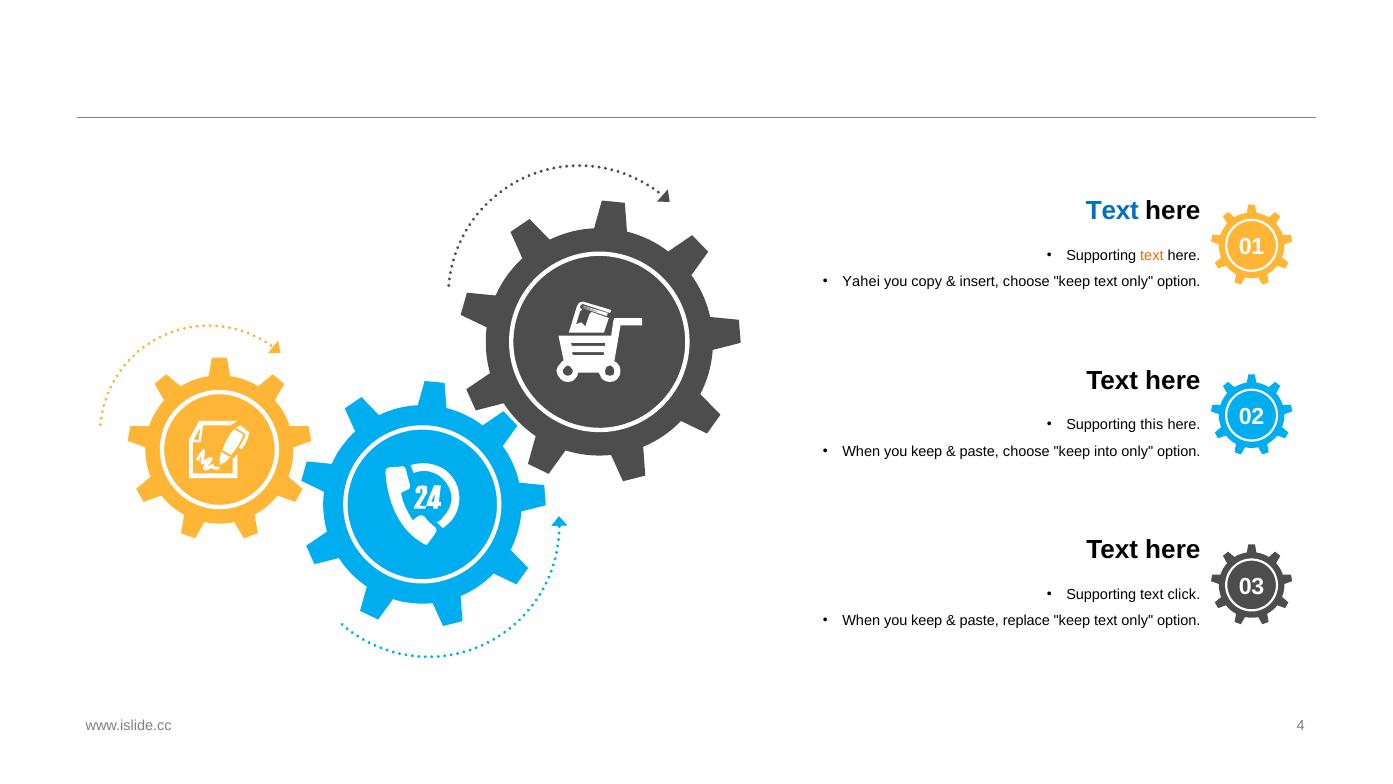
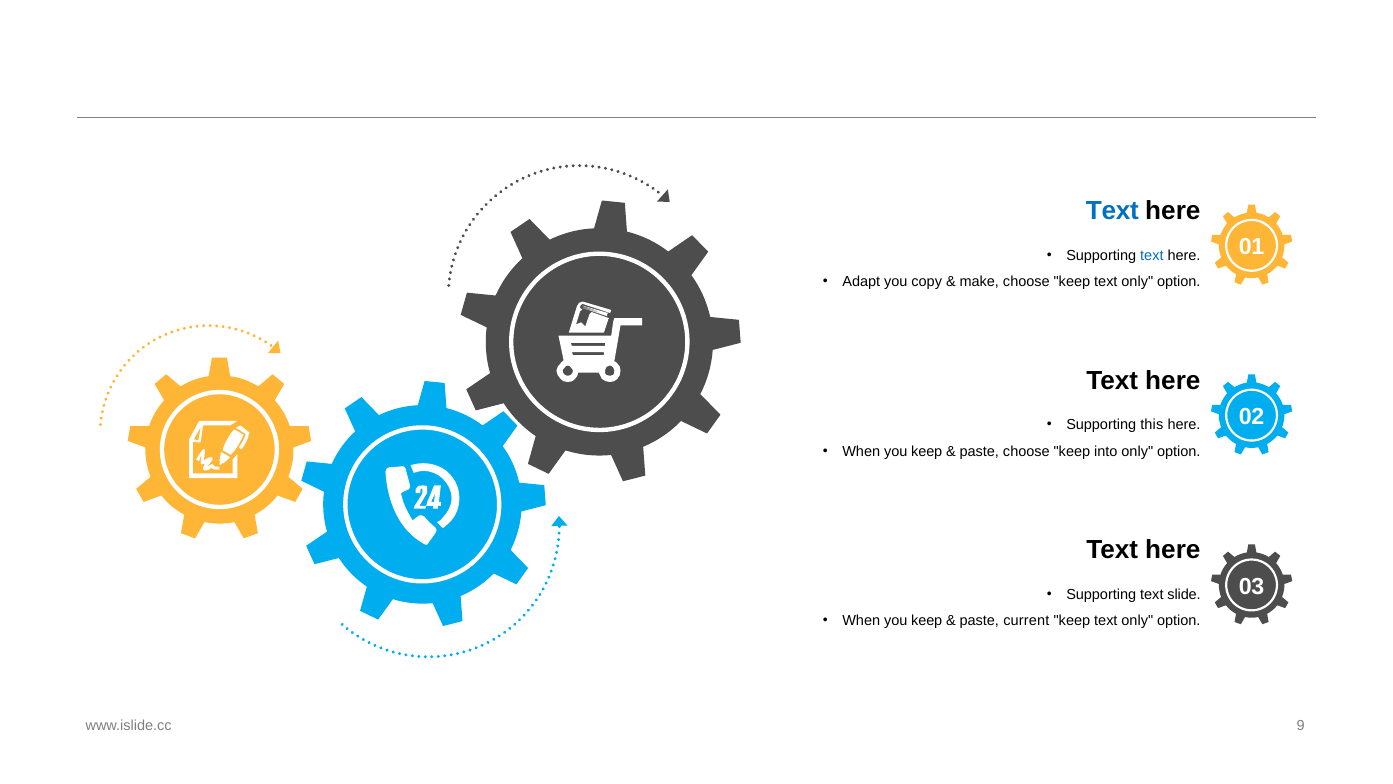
text colour: orange -> blue (1152, 255)
Yahei: Yahei -> Adapt (861, 281)
insert: insert -> make (979, 281)
click: click -> slide (1184, 595)
replace: replace -> current (1026, 621)
4: 4 -> 9 (1301, 726)
